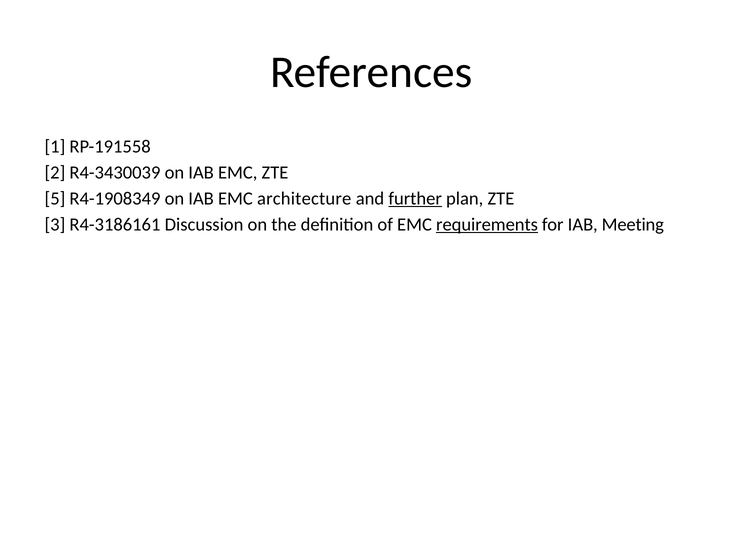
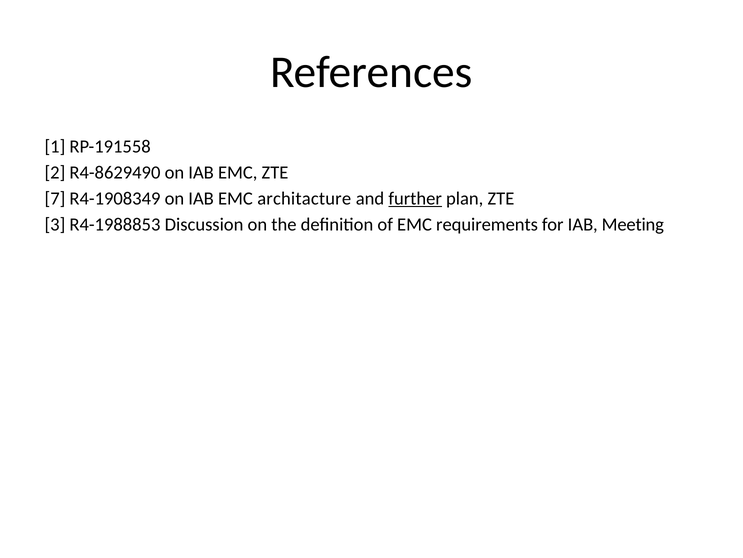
R4-3430039: R4-3430039 -> R4-8629490 (115, 172)
5: 5 -> 7 (55, 198)
architecture: architecture -> architacture (304, 198)
R4-3186161: R4-3186161 -> R4-1988853 (115, 224)
requirements underline: present -> none (487, 224)
